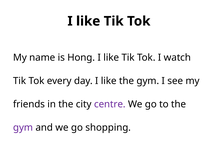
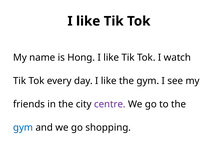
gym colour: purple -> blue (23, 127)
